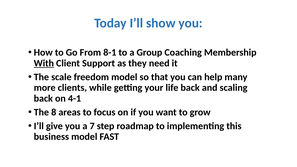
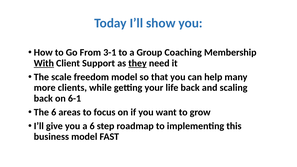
8-1: 8-1 -> 3-1 (110, 53)
they underline: none -> present (138, 63)
4-1: 4-1 -> 6-1 (74, 98)
The 8: 8 -> 6 (54, 112)
a 7: 7 -> 6 (92, 126)
